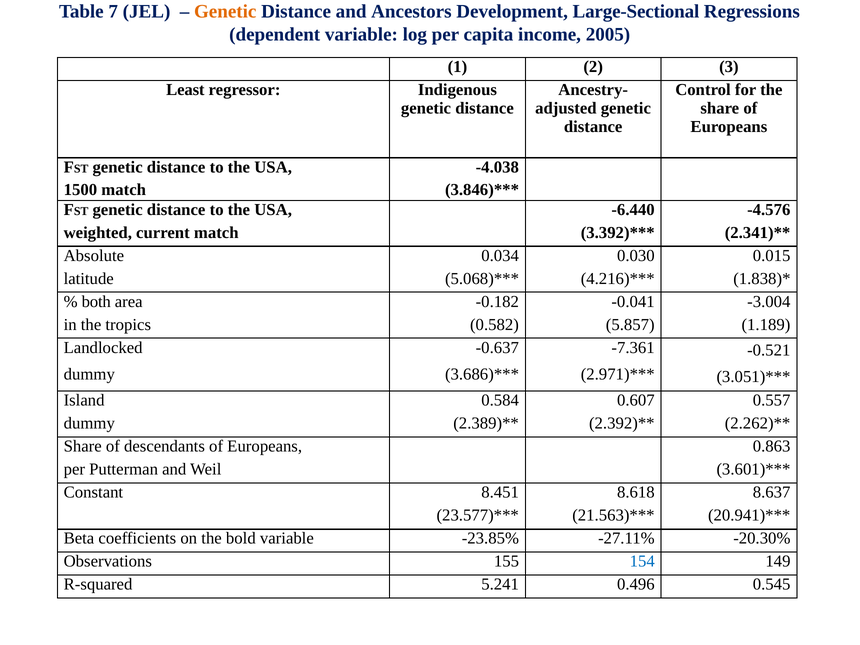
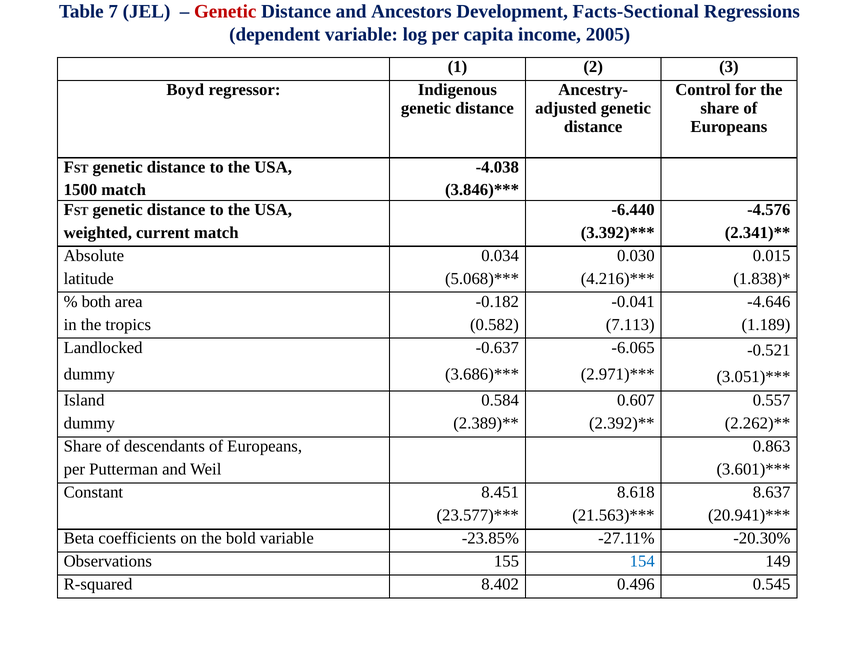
Genetic colour: orange -> red (225, 11)
Large-Sectional: Large-Sectional -> Facts-Sectional (636, 11)
Least: Least -> Boyd (185, 90)
-3.004: -3.004 -> -4.646 (769, 302)
5.857: 5.857 -> 7.113 (630, 325)
-7.361: -7.361 -> -6.065 (633, 348)
5.241: 5.241 -> 8.402 (500, 584)
